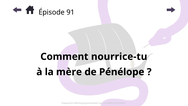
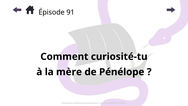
nourrice-tu: nourrice-tu -> curiosité-tu (119, 57)
